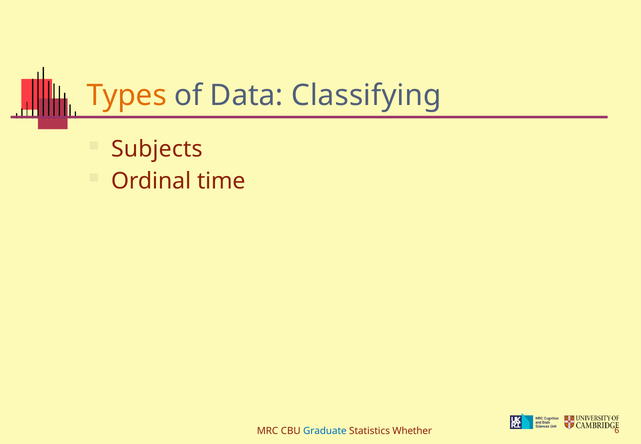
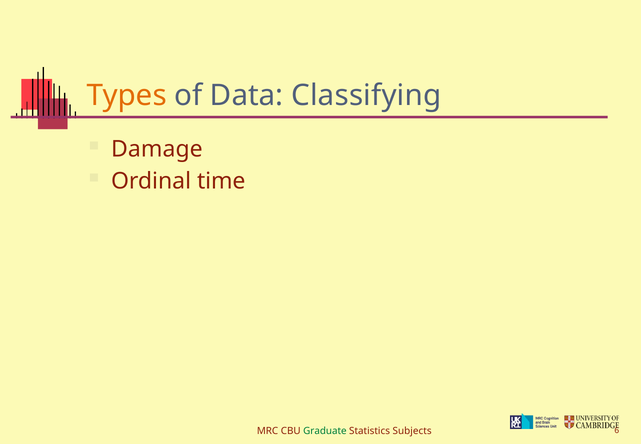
Subjects: Subjects -> Damage (157, 149)
Graduate colour: blue -> green (325, 431)
Whether: Whether -> Subjects (412, 431)
